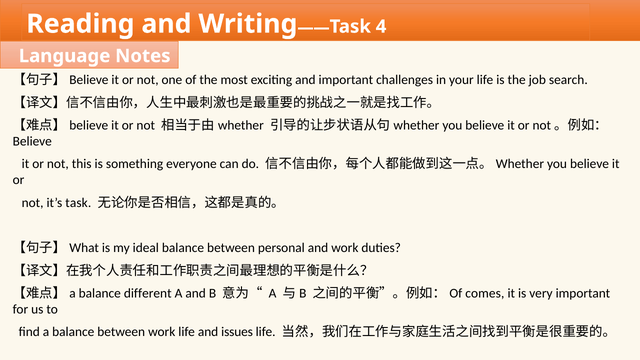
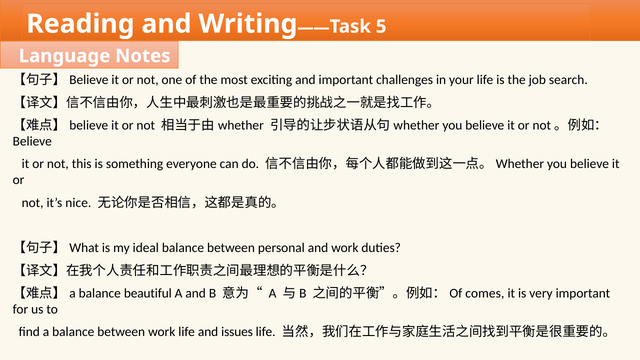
4: 4 -> 5 (381, 27)
task: task -> nice (78, 203)
different: different -> beautiful (148, 293)
